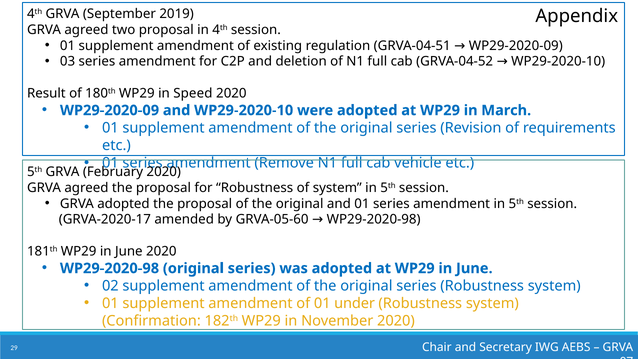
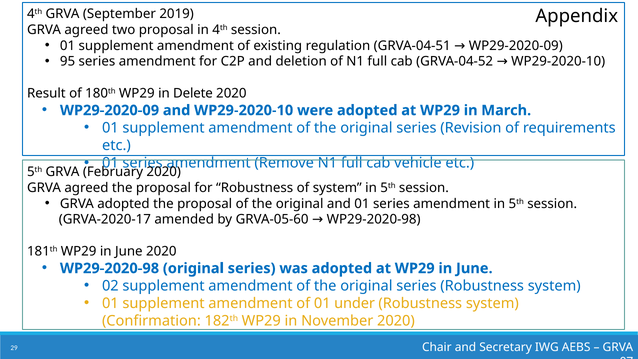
03: 03 -> 95 (68, 62)
Speed: Speed -> Delete (193, 93)
